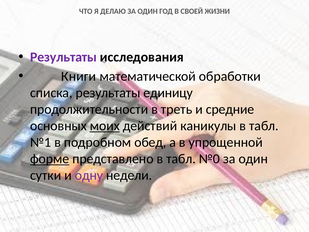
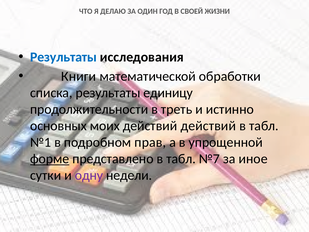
Результаты colour: purple -> blue (64, 57)
средние: средние -> истинно (230, 109)
моих underline: present -> none (105, 126)
действий каникулы: каникулы -> действий (208, 126)
обед: обед -> прав (150, 142)
№0: №0 -> №7 (209, 159)
один: один -> иное (253, 159)
